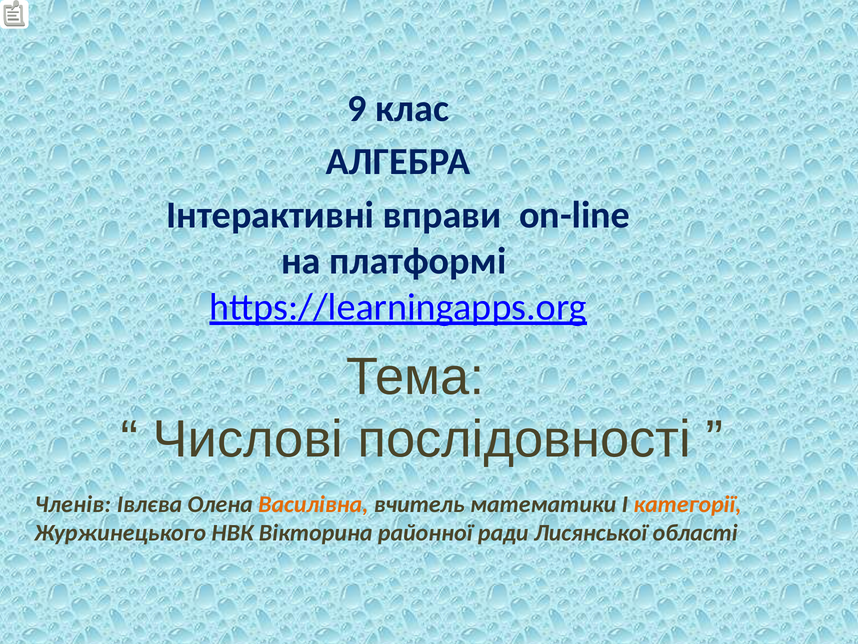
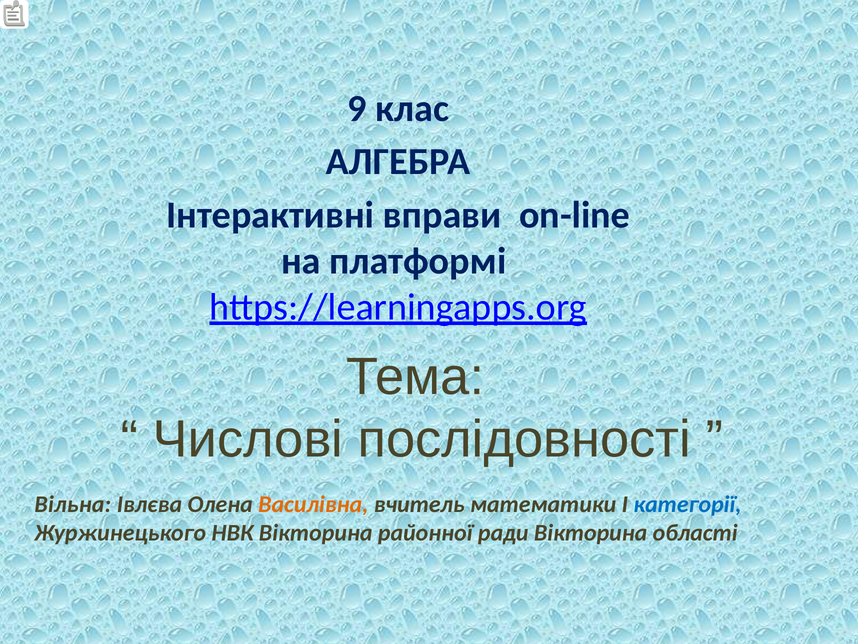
Членів: Членів -> Вільна (73, 504)
категорії colour: orange -> blue (687, 504)
ради Лисянської: Лисянської -> Вікторина (591, 533)
